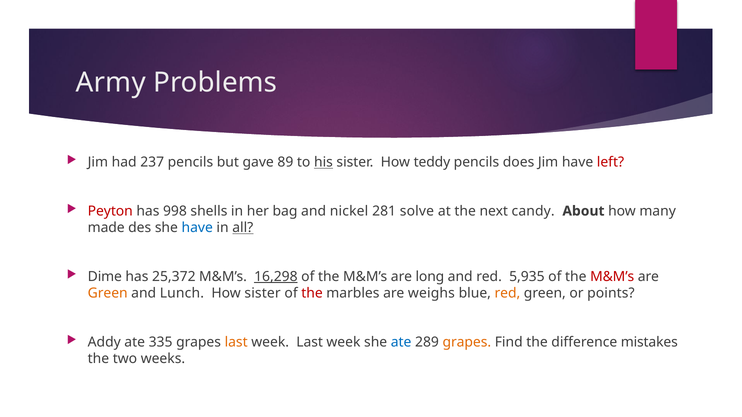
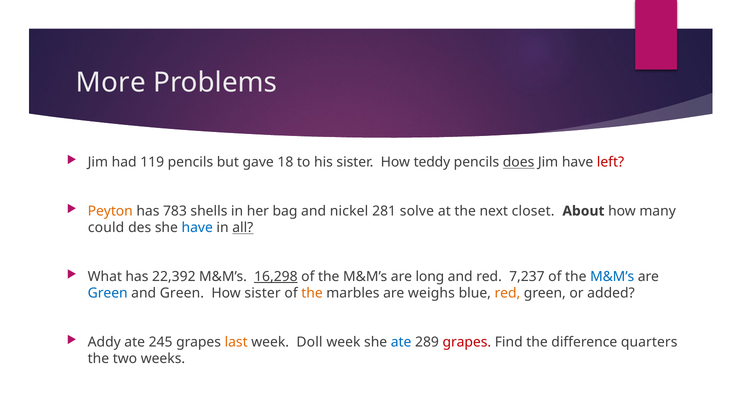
Army: Army -> More (111, 83)
237: 237 -> 119 (152, 162)
89: 89 -> 18 (285, 162)
his underline: present -> none (323, 162)
does underline: none -> present (519, 162)
Peyton colour: red -> orange (110, 211)
998: 998 -> 783 (175, 211)
candy: candy -> closet (533, 211)
made: made -> could (106, 228)
Dime: Dime -> What (105, 277)
25,372: 25,372 -> 22,392 (174, 277)
5,935: 5,935 -> 7,237 (527, 277)
M&M’s colour: red -> blue (612, 277)
Green colour: orange -> blue (108, 293)
and Lunch: Lunch -> Green (182, 293)
the colour: red -> orange (312, 293)
points: points -> added (611, 293)
335: 335 -> 245 (161, 342)
week Last: Last -> Doll (310, 342)
grapes colour: orange -> red (467, 342)
mistakes: mistakes -> quarters (649, 342)
